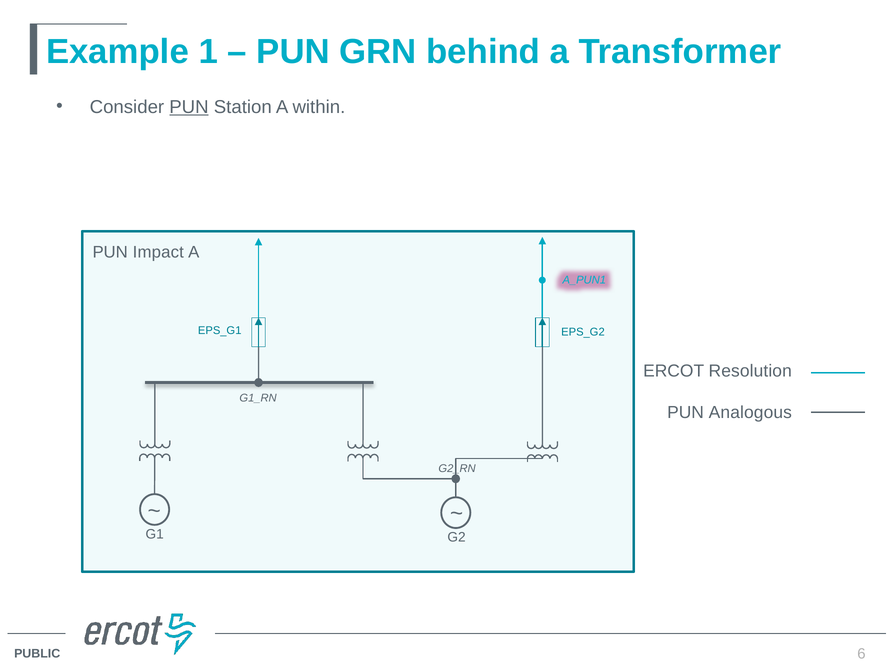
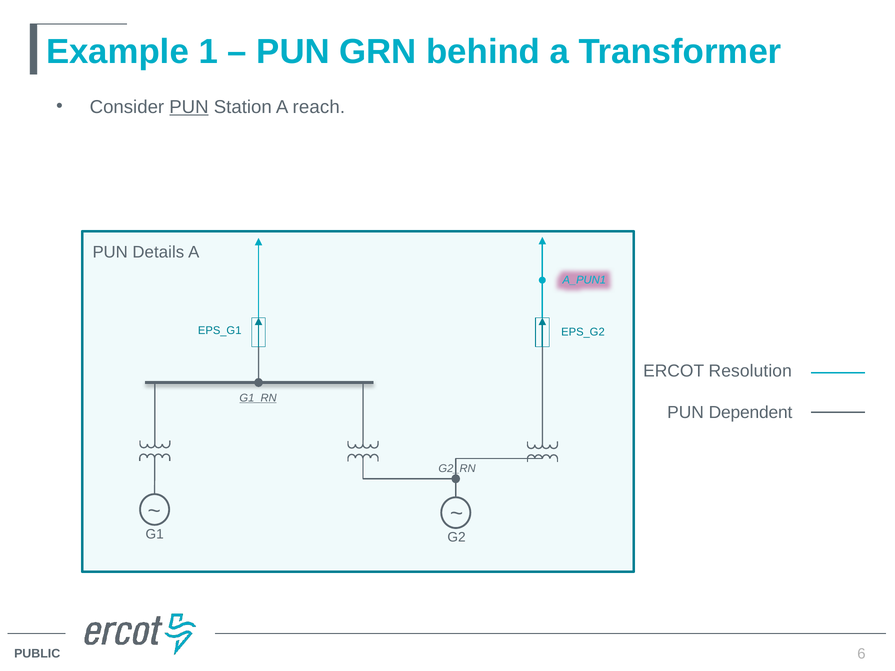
within: within -> reach (319, 107)
Impact: Impact -> Details (158, 252)
G1_RN underline: none -> present (258, 398)
Analogous: Analogous -> Dependent (750, 413)
